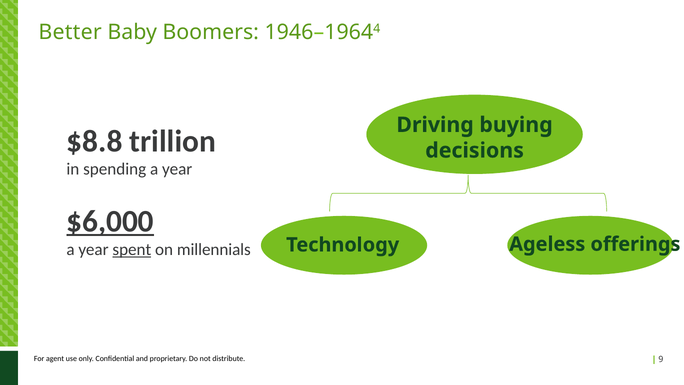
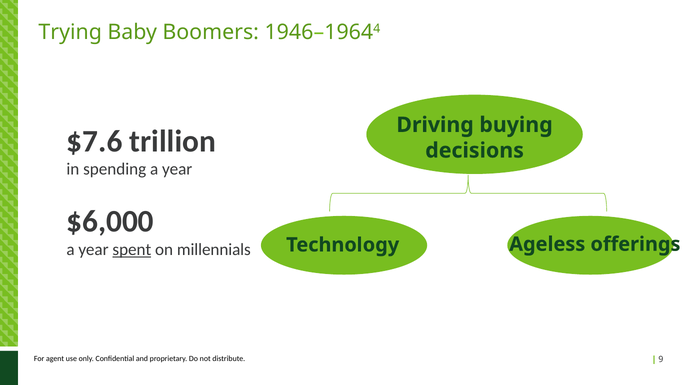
Better: Better -> Trying (70, 32)
$8.8: $8.8 -> $7.6 (94, 141)
$6,000 underline: present -> none (110, 221)
